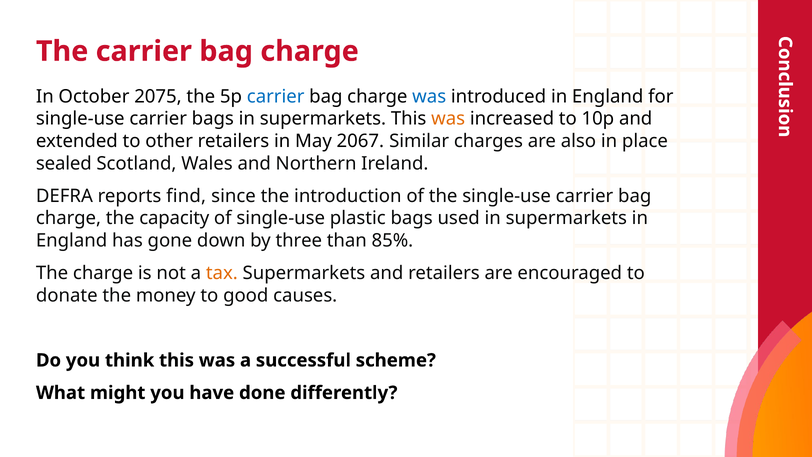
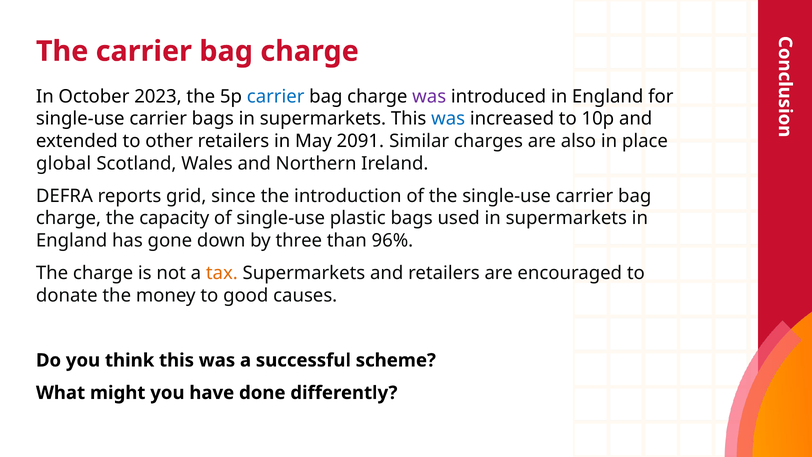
2075: 2075 -> 2023 (158, 96)
was colour: blue -> purple (429, 96)
was colour: orange -> blue (448, 119)
2067: 2067 -> 2091 (360, 141)
sealed: sealed -> global (64, 163)
find: find -> grid (186, 196)
85%: 85% -> 96% (392, 240)
